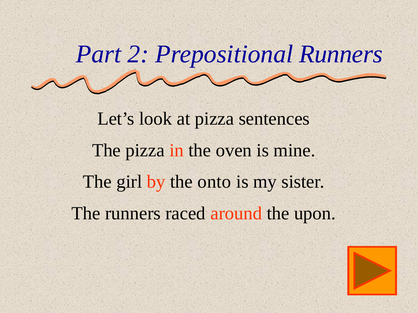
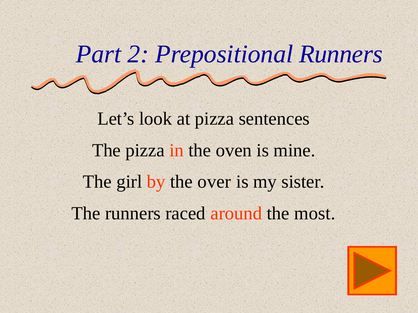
onto: onto -> over (214, 182)
upon: upon -> most (315, 214)
